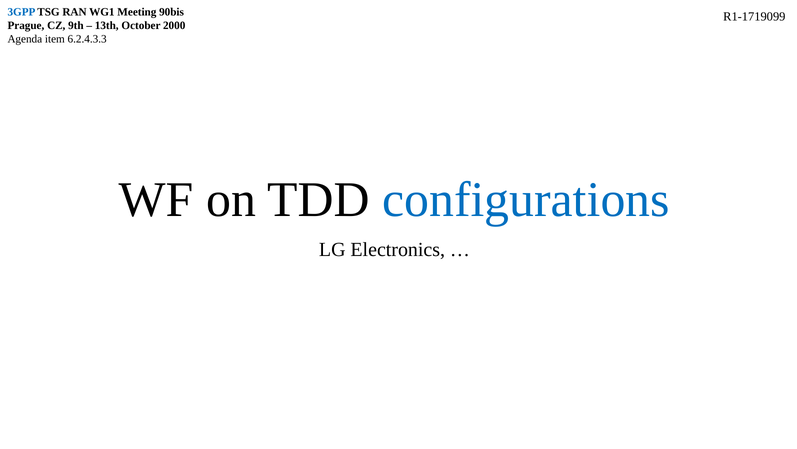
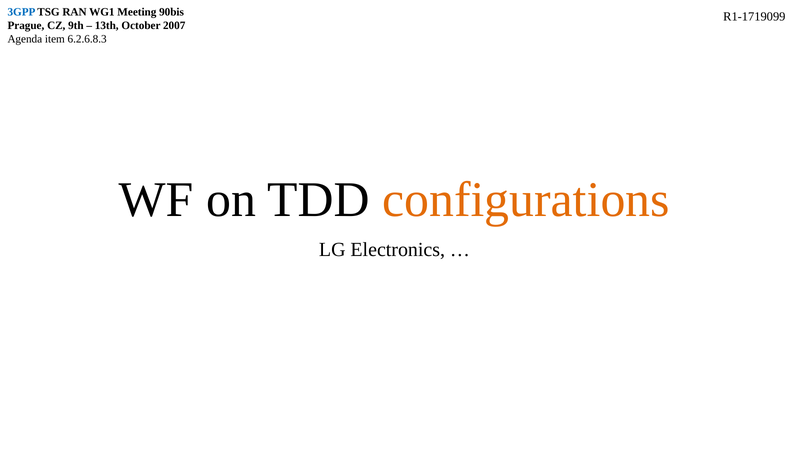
2000: 2000 -> 2007 (174, 26)
6.2.4.3.3: 6.2.4.3.3 -> 6.2.6.8.3 (87, 39)
configurations colour: blue -> orange (526, 199)
